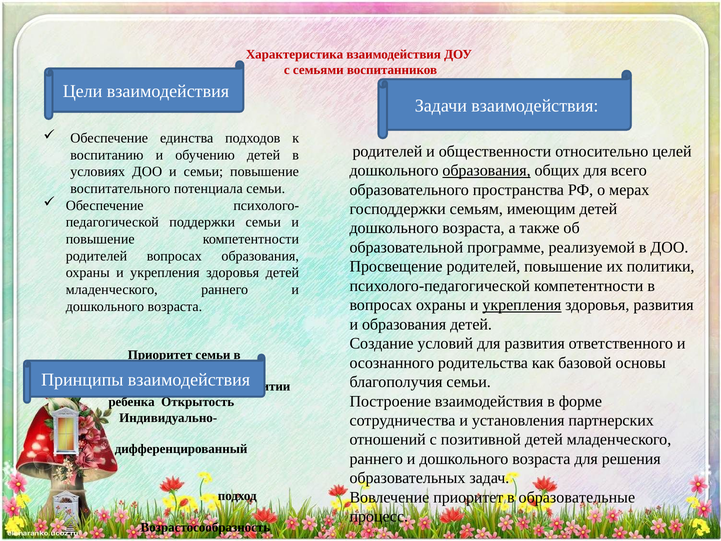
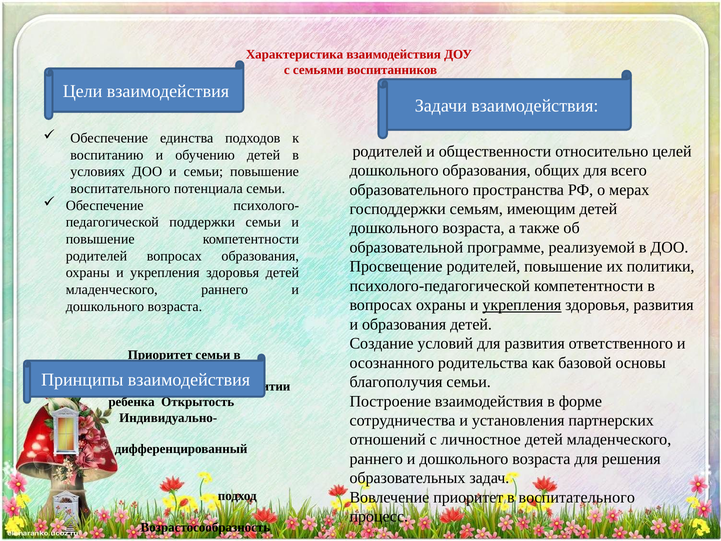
образования underline: present -> none (487, 170)
позитивной: позитивной -> личностное (481, 439)
в образовательные: образовательные -> воспитательного (577, 497)
